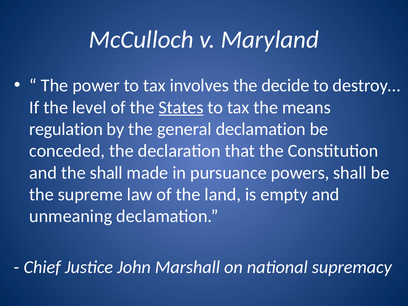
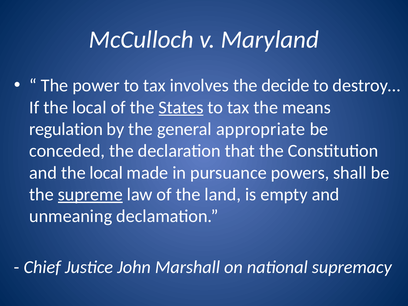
level: level -> local (89, 107)
general declamation: declamation -> appropriate (261, 129)
and the shall: shall -> local (106, 173)
supreme underline: none -> present (90, 195)
